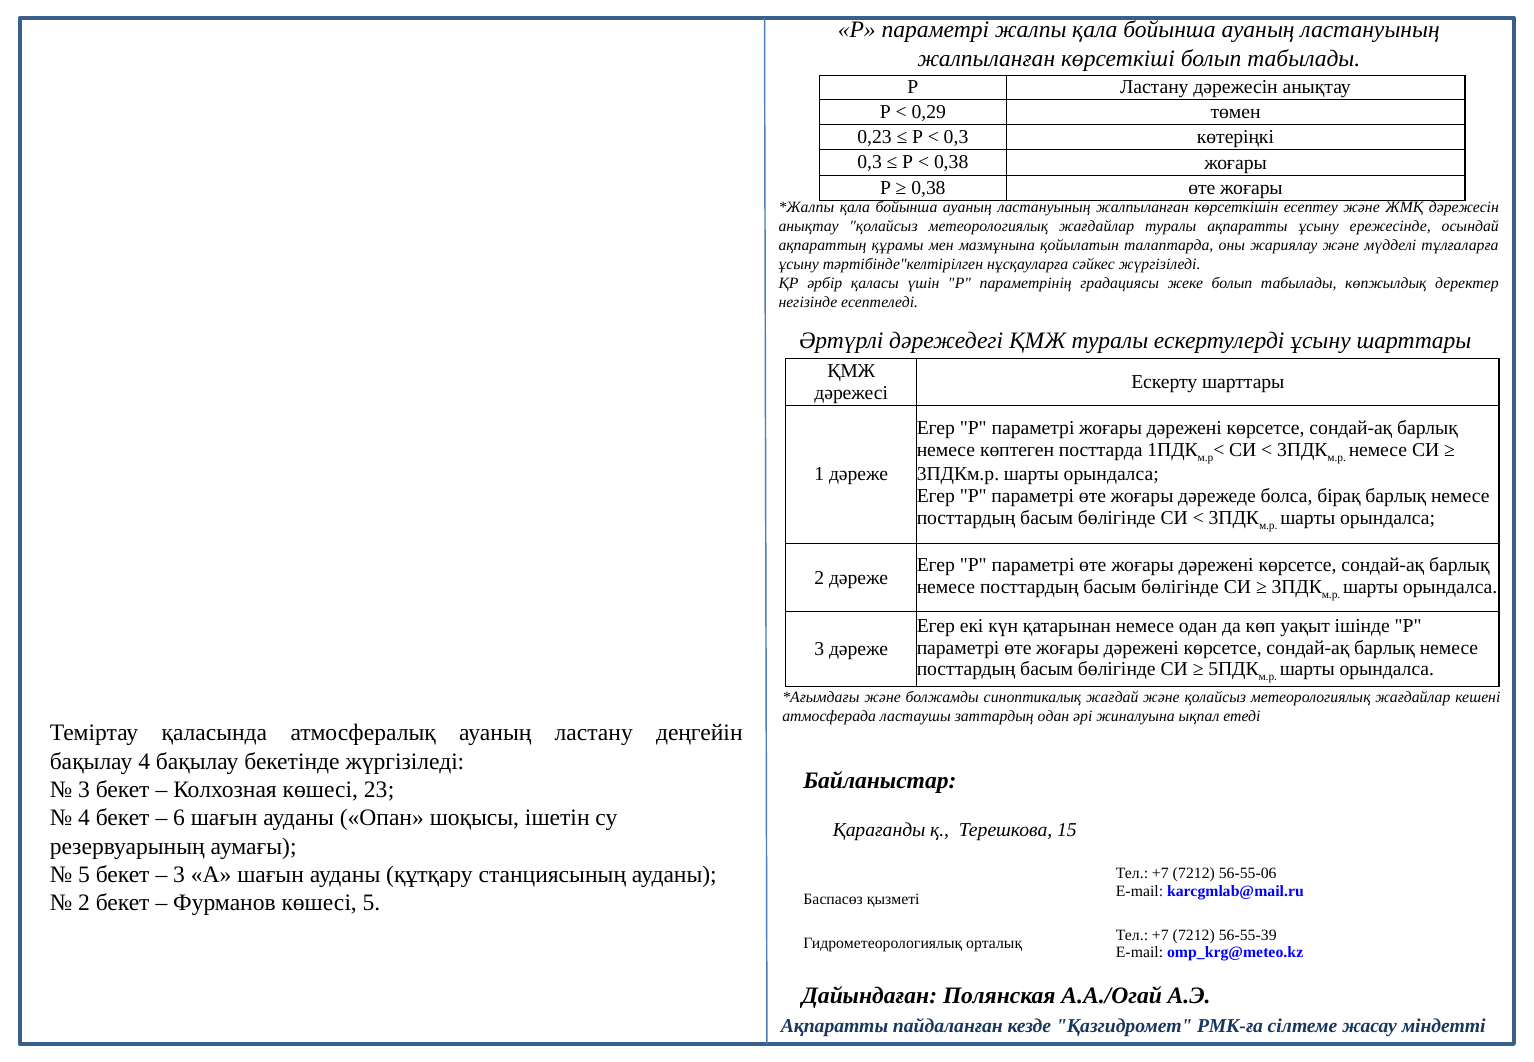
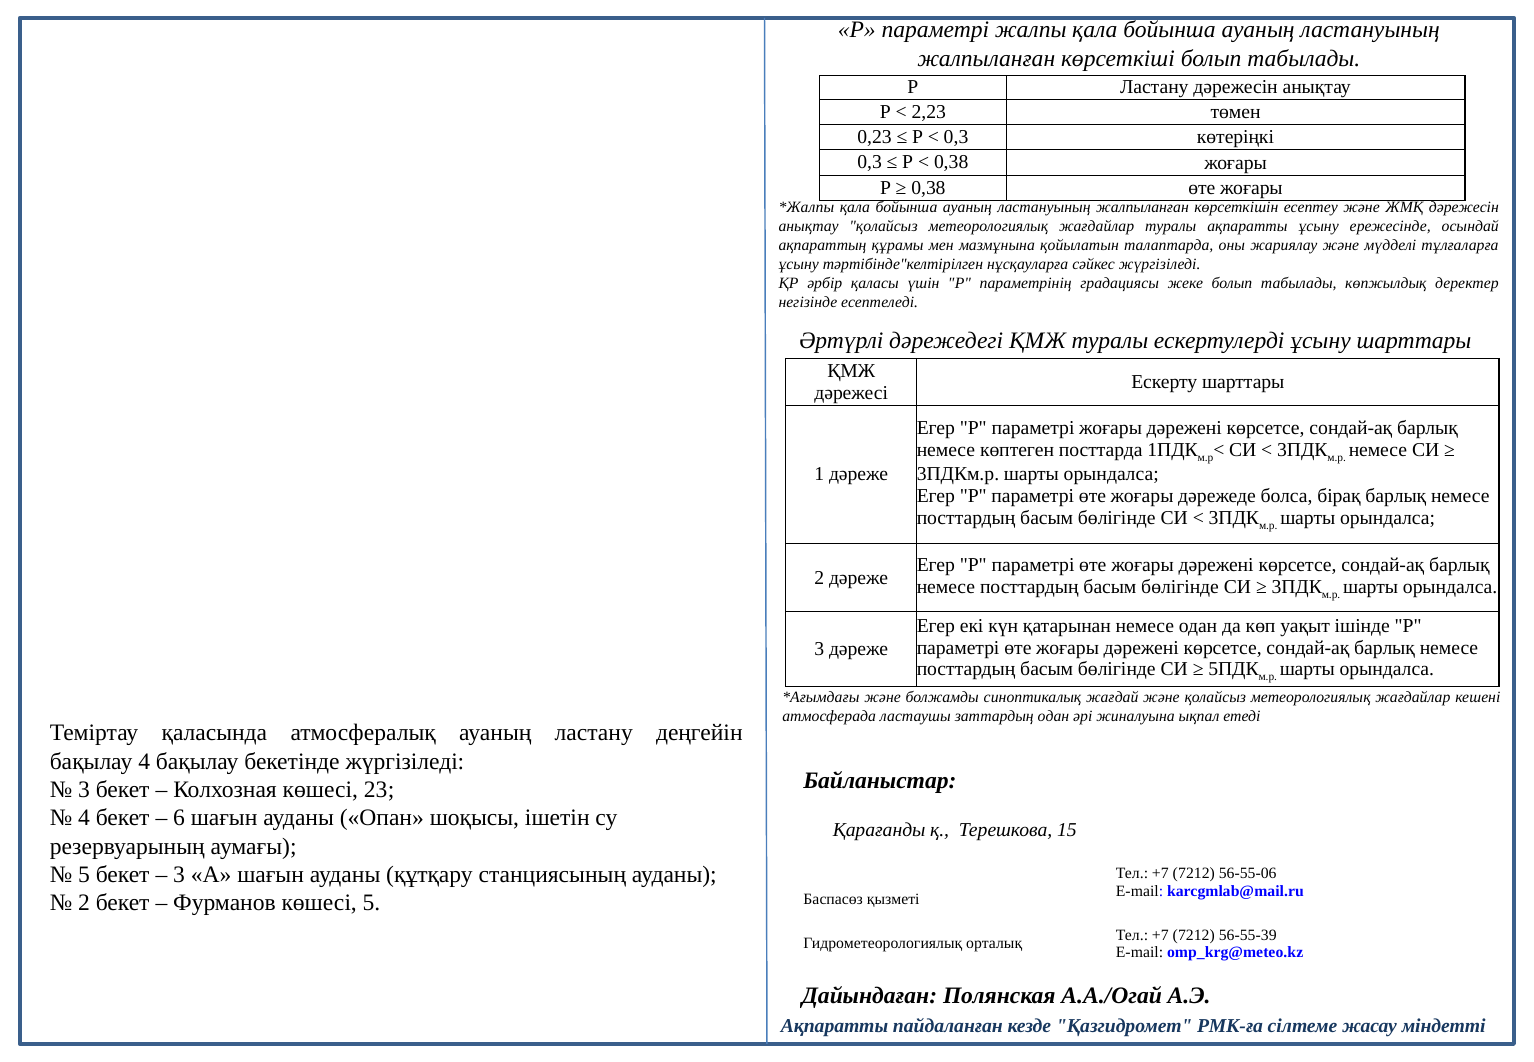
0,29: 0,29 -> 2,23 (929, 112)
